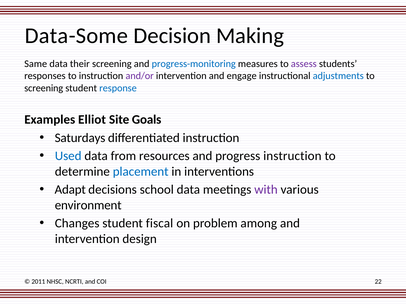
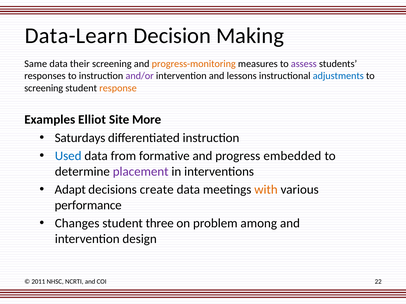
Data-Some: Data-Some -> Data-Learn (76, 36)
progress-monitoring colour: blue -> orange (194, 64)
engage: engage -> lessons (242, 76)
response colour: blue -> orange (118, 88)
Goals: Goals -> More (147, 120)
resources: resources -> formative (164, 156)
progress instruction: instruction -> embedded (292, 156)
placement colour: blue -> purple (141, 172)
school: school -> create (157, 190)
with colour: purple -> orange (266, 190)
environment: environment -> performance (88, 205)
fiscal: fiscal -> three (160, 224)
